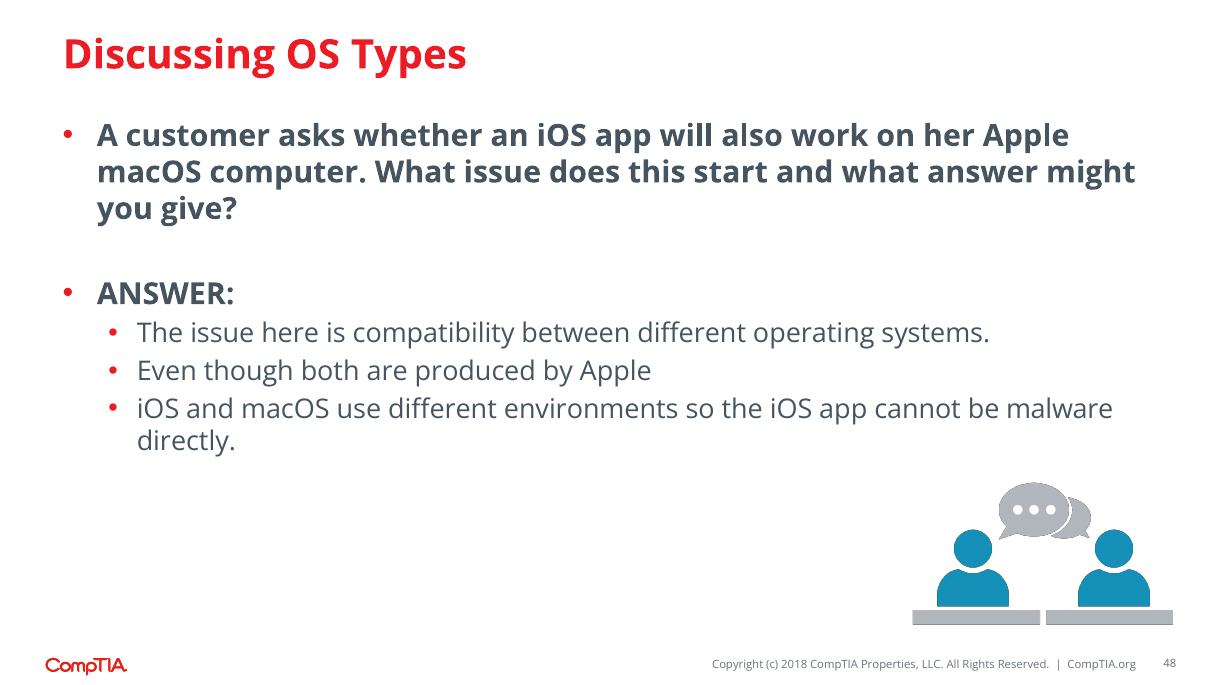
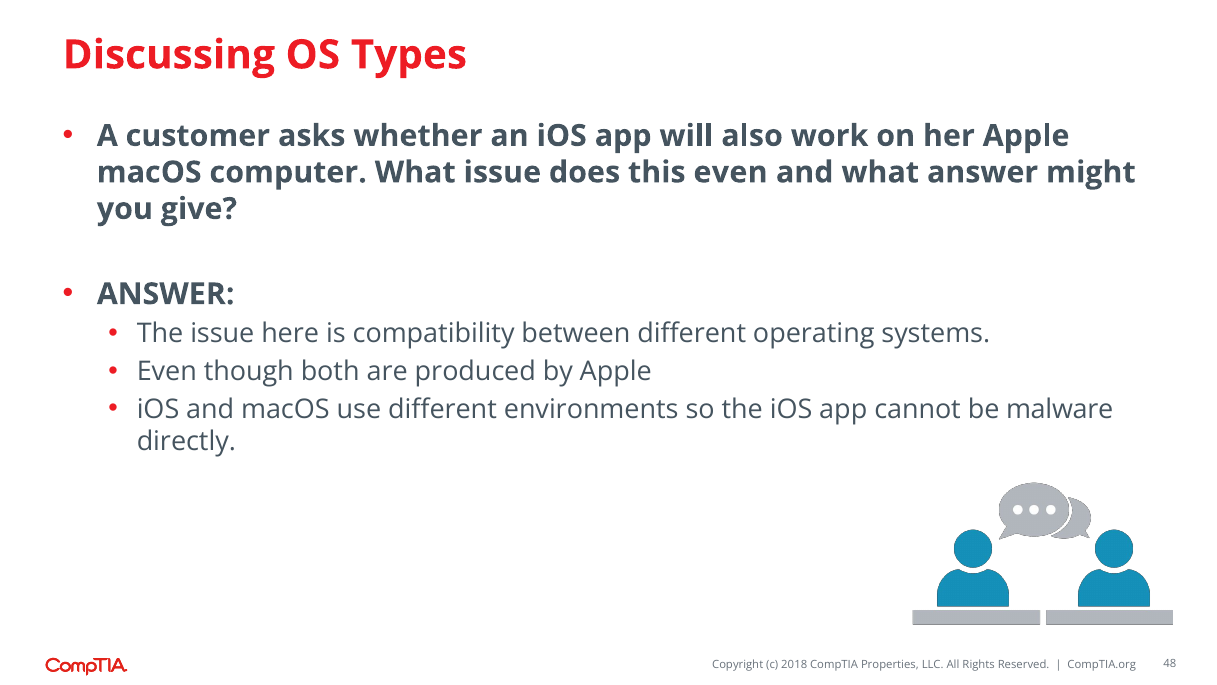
this start: start -> even (731, 172)
